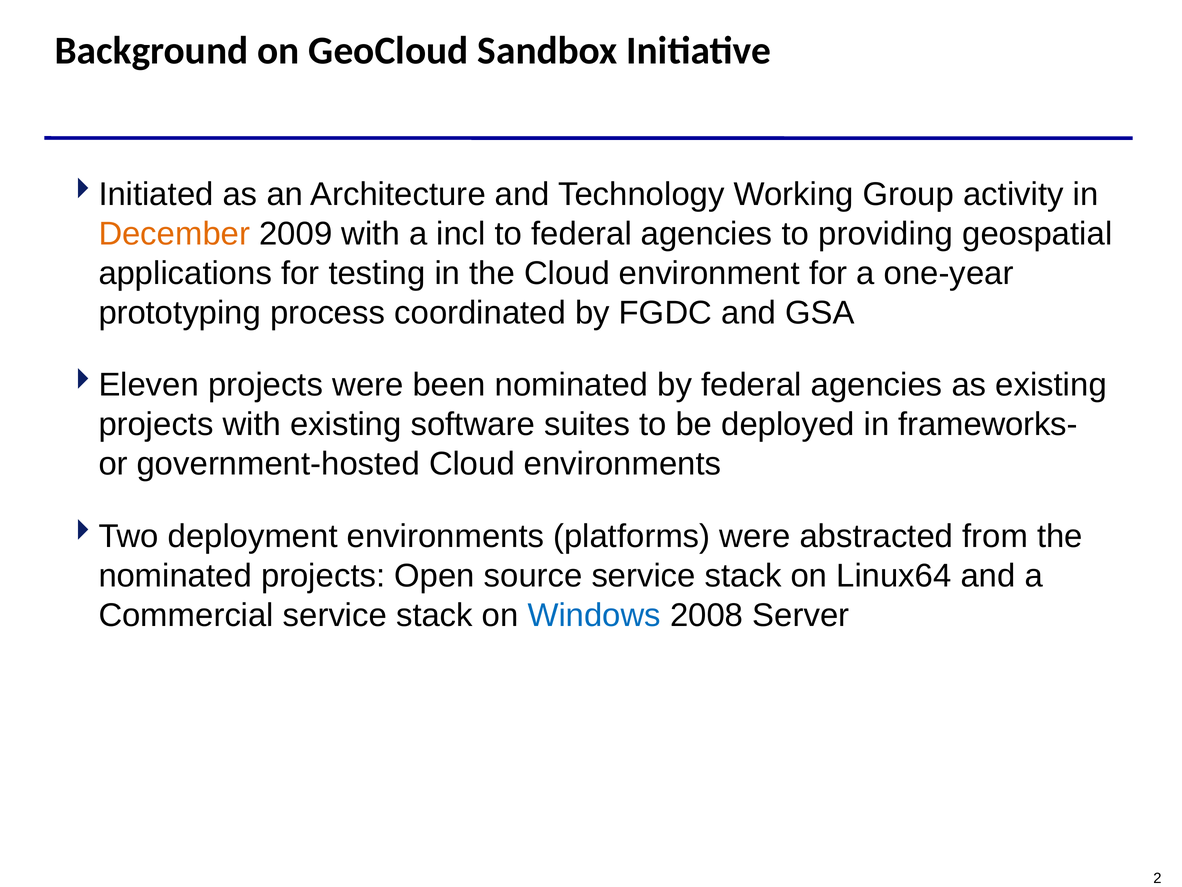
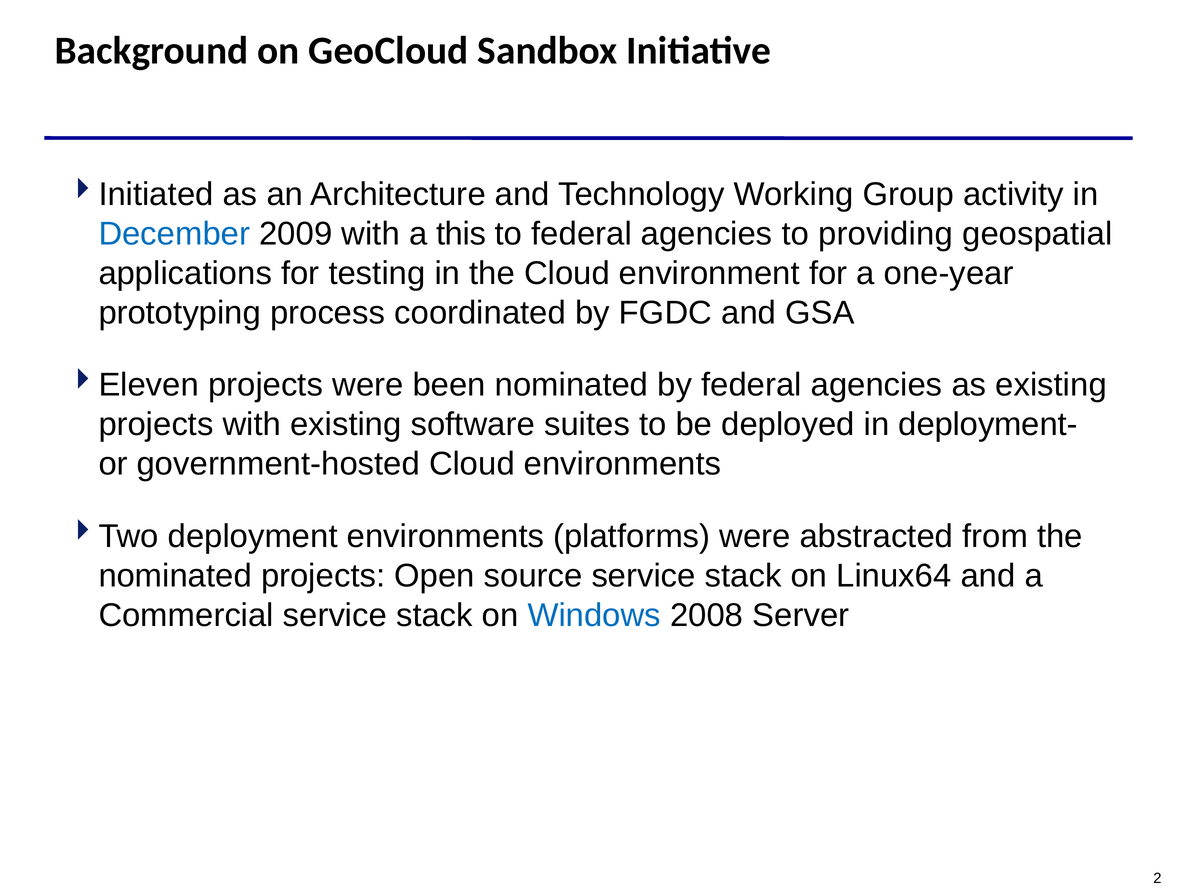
December colour: orange -> blue (174, 234)
incl: incl -> this (461, 234)
frameworks-: frameworks- -> deployment- (988, 424)
